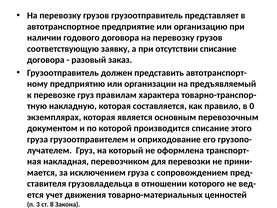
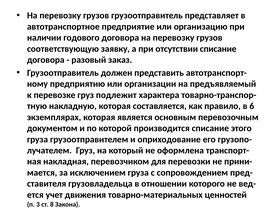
правилам: правилам -> подлежит (116, 95)
0: 0 -> 6 (252, 106)
